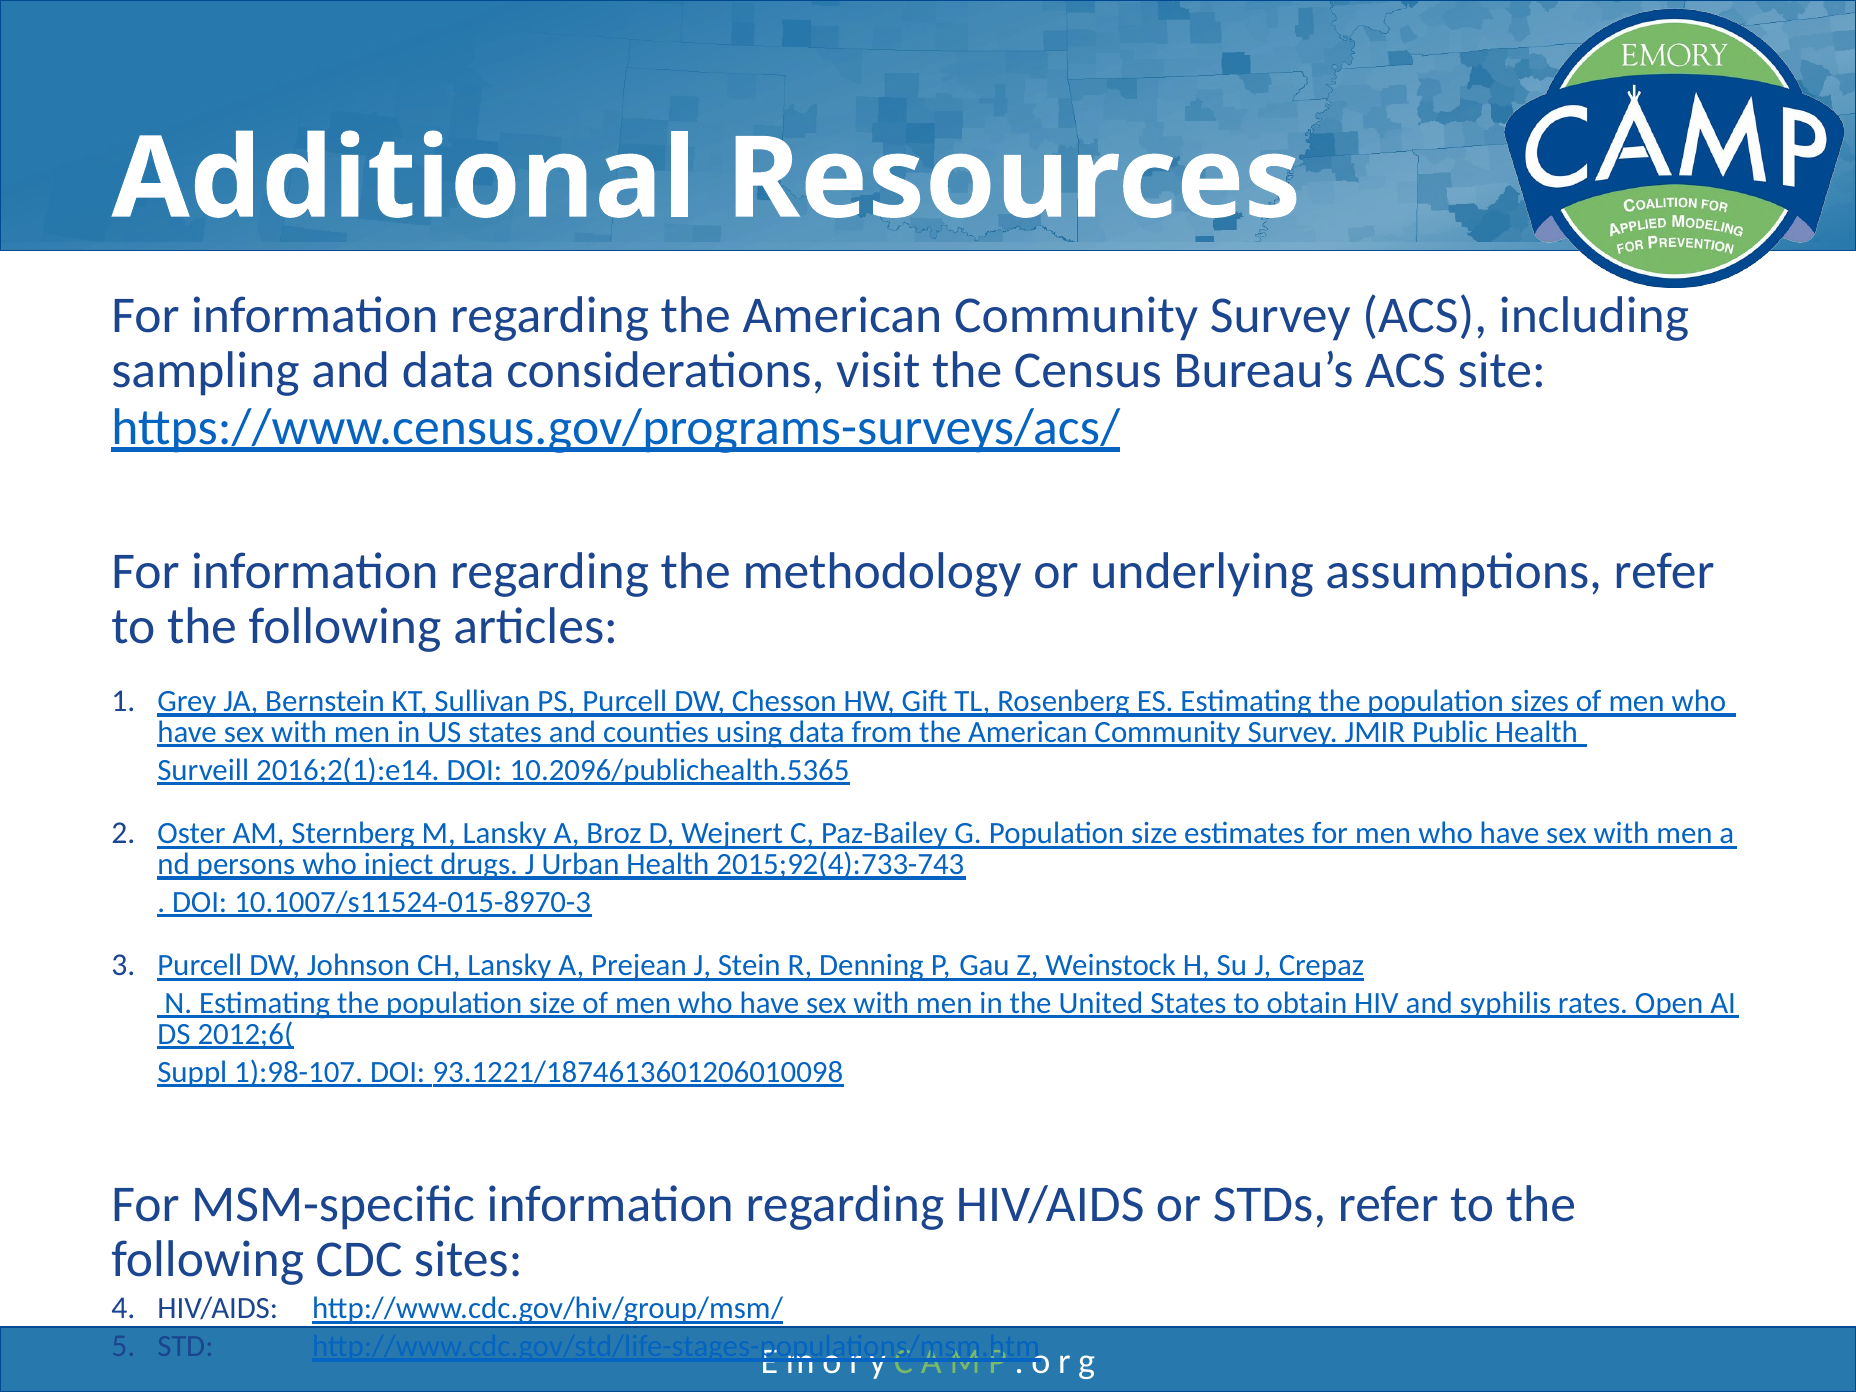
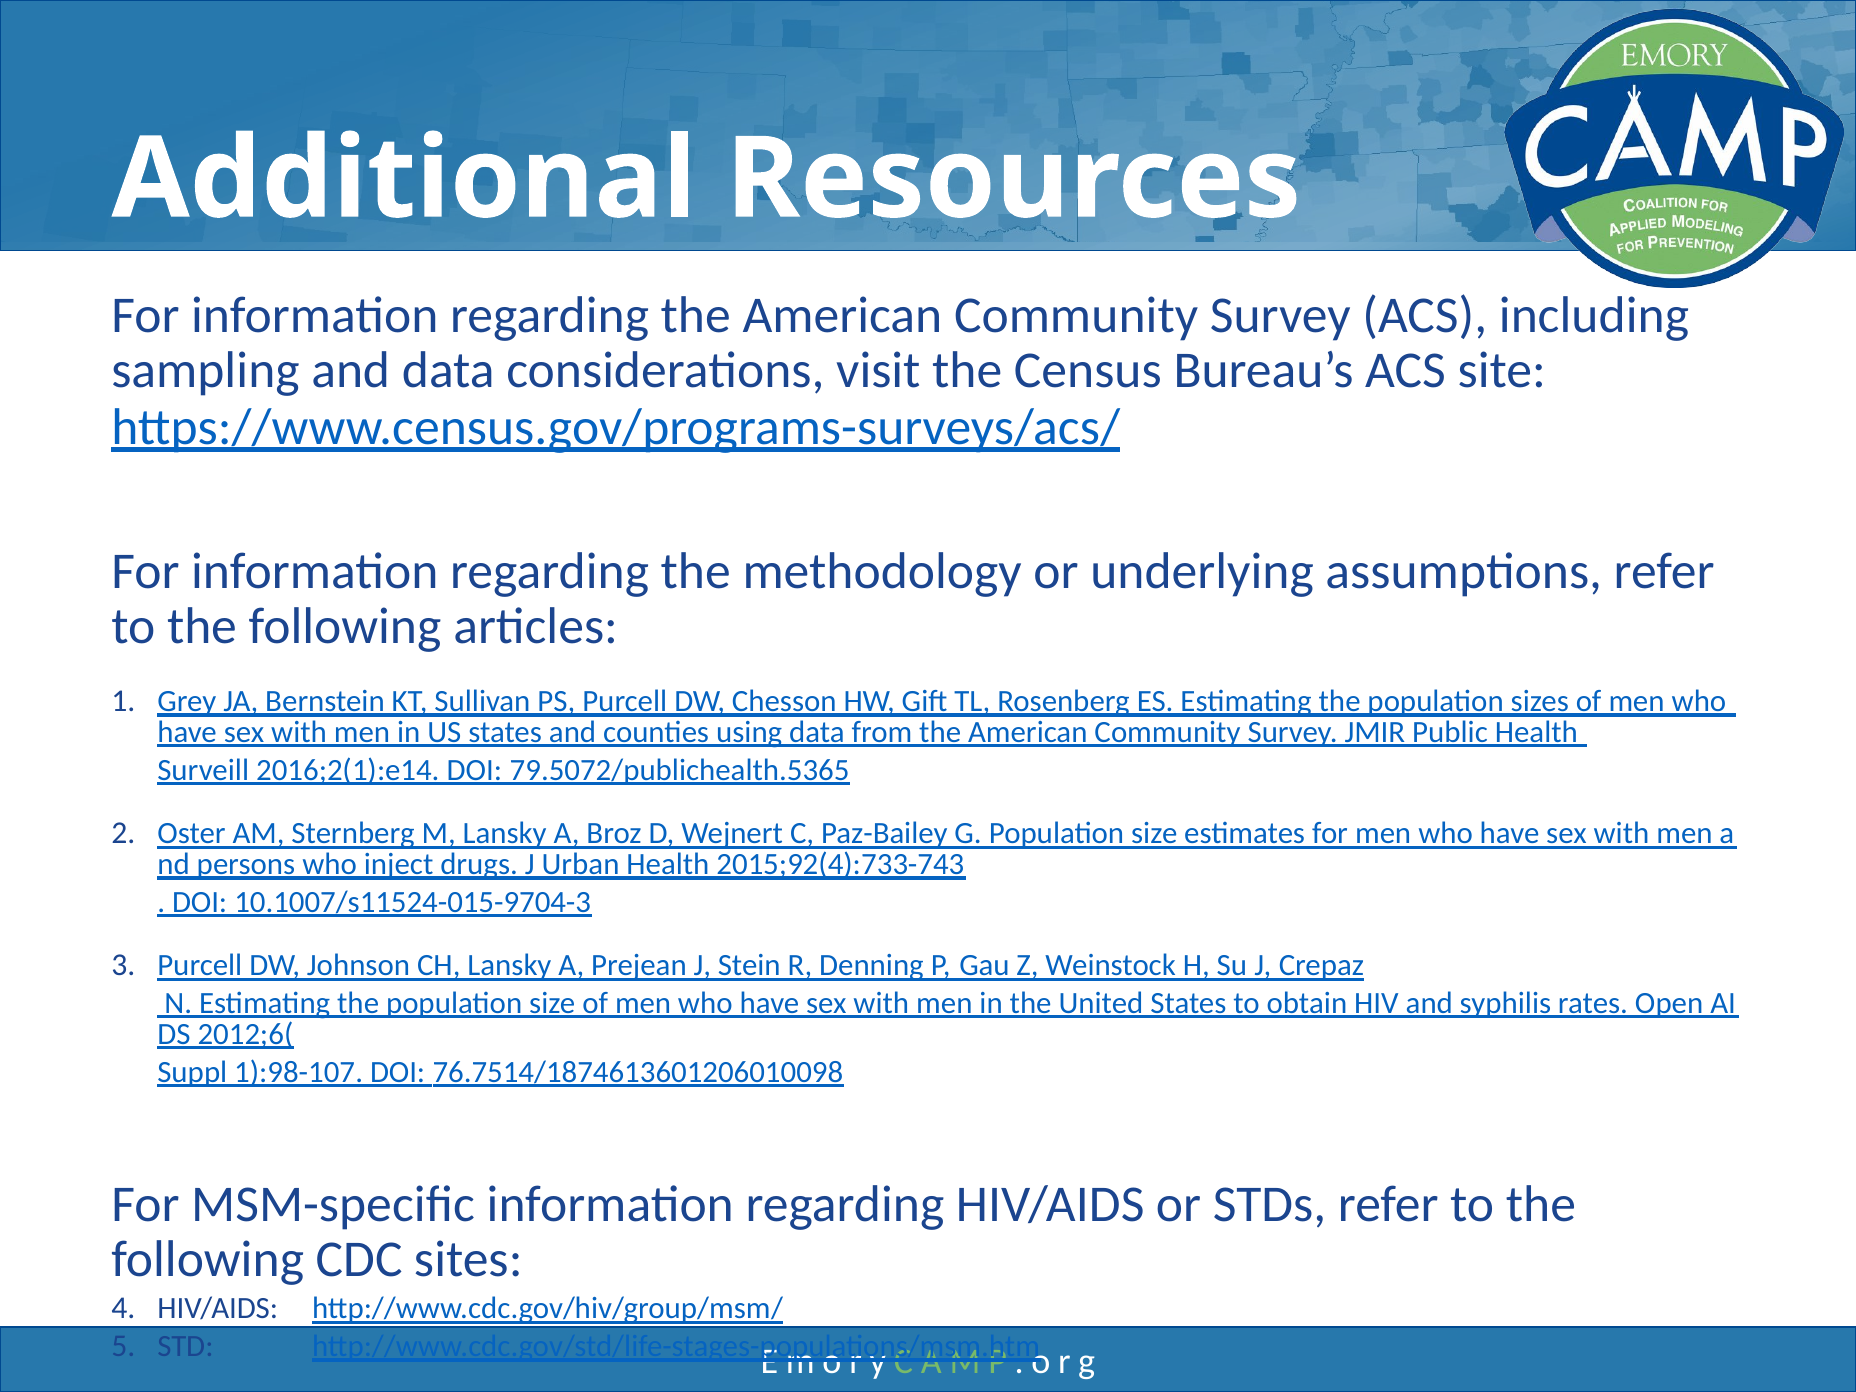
10.2096/publichealth.5365: 10.2096/publichealth.5365 -> 79.5072/publichealth.5365 (680, 770)
10.1007/s11524-015-8970-3: 10.1007/s11524-015-8970-3 -> 10.1007/s11524-015-9704-3 (413, 902)
93.1221/1874613601206010098: 93.1221/1874613601206010098 -> 76.7514/1874613601206010098 (638, 1072)
